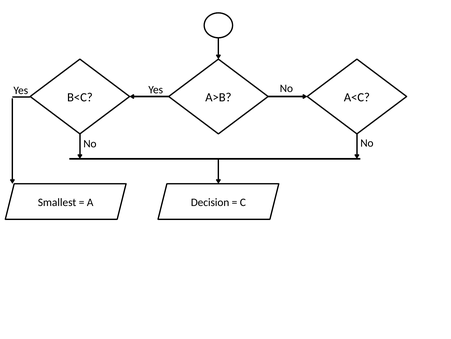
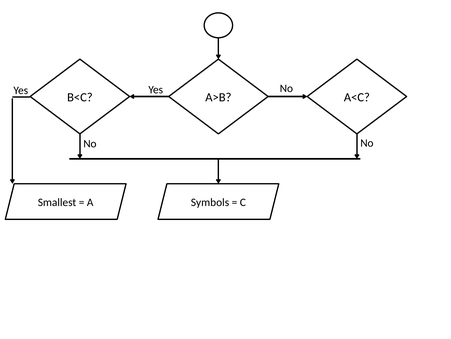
Decision: Decision -> Symbols (210, 202)
